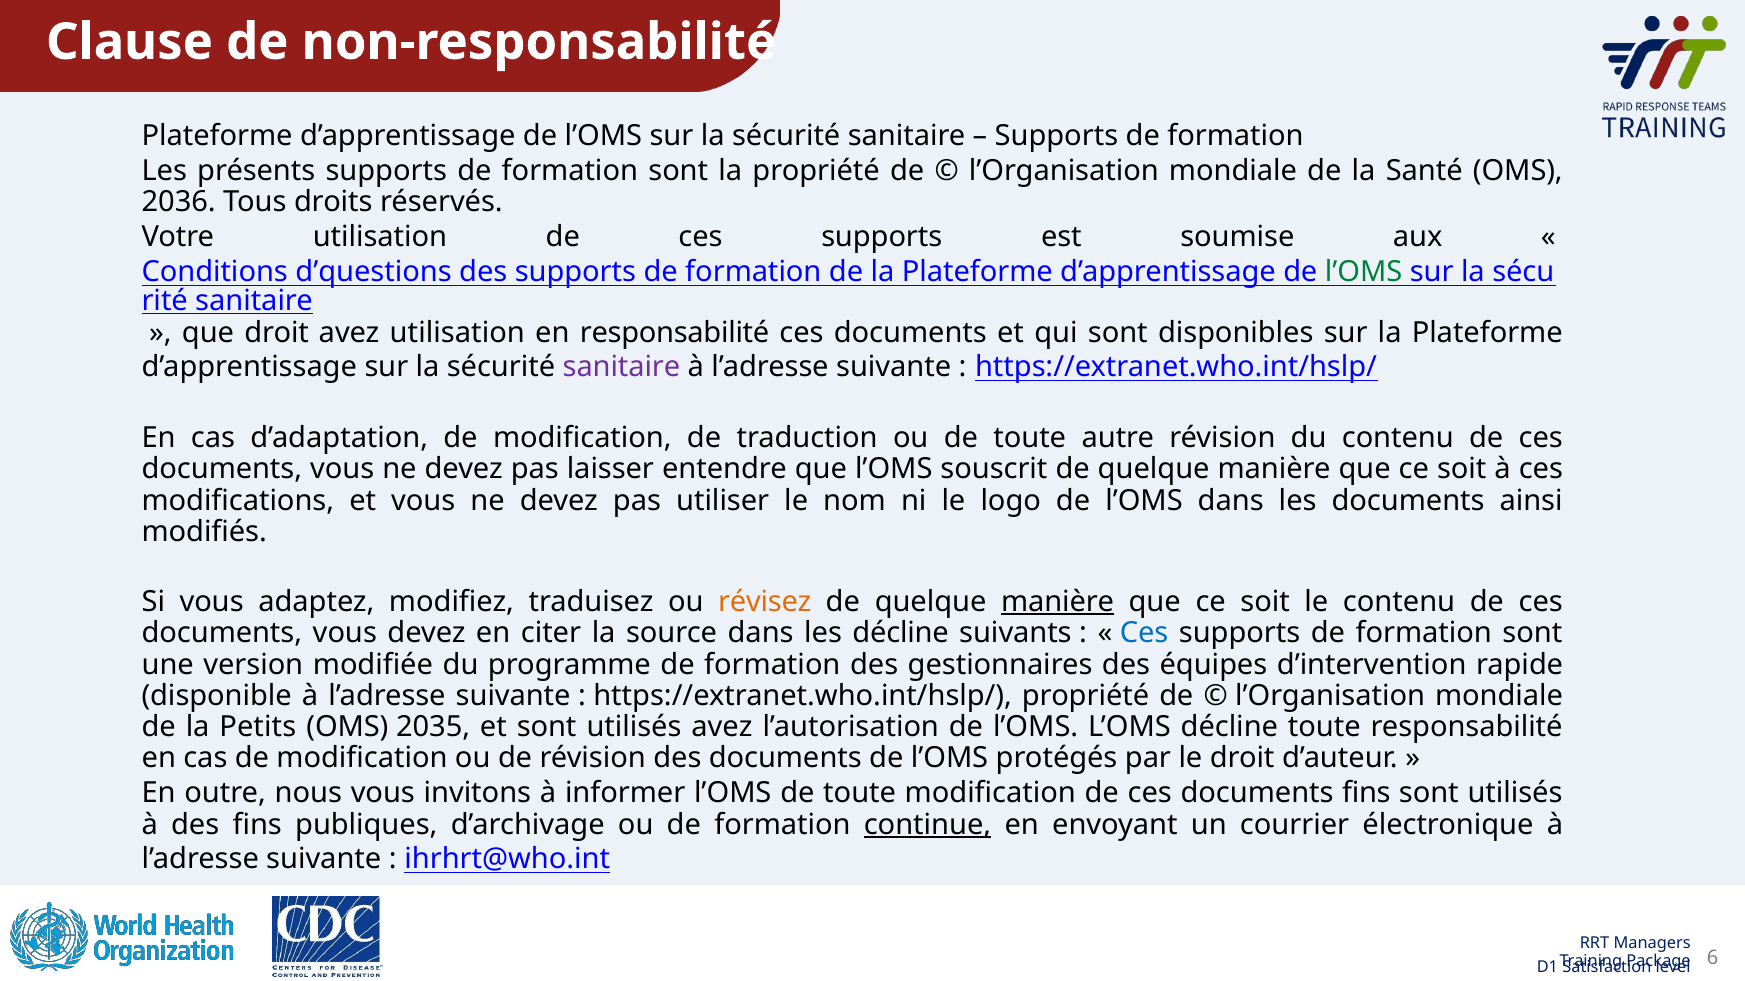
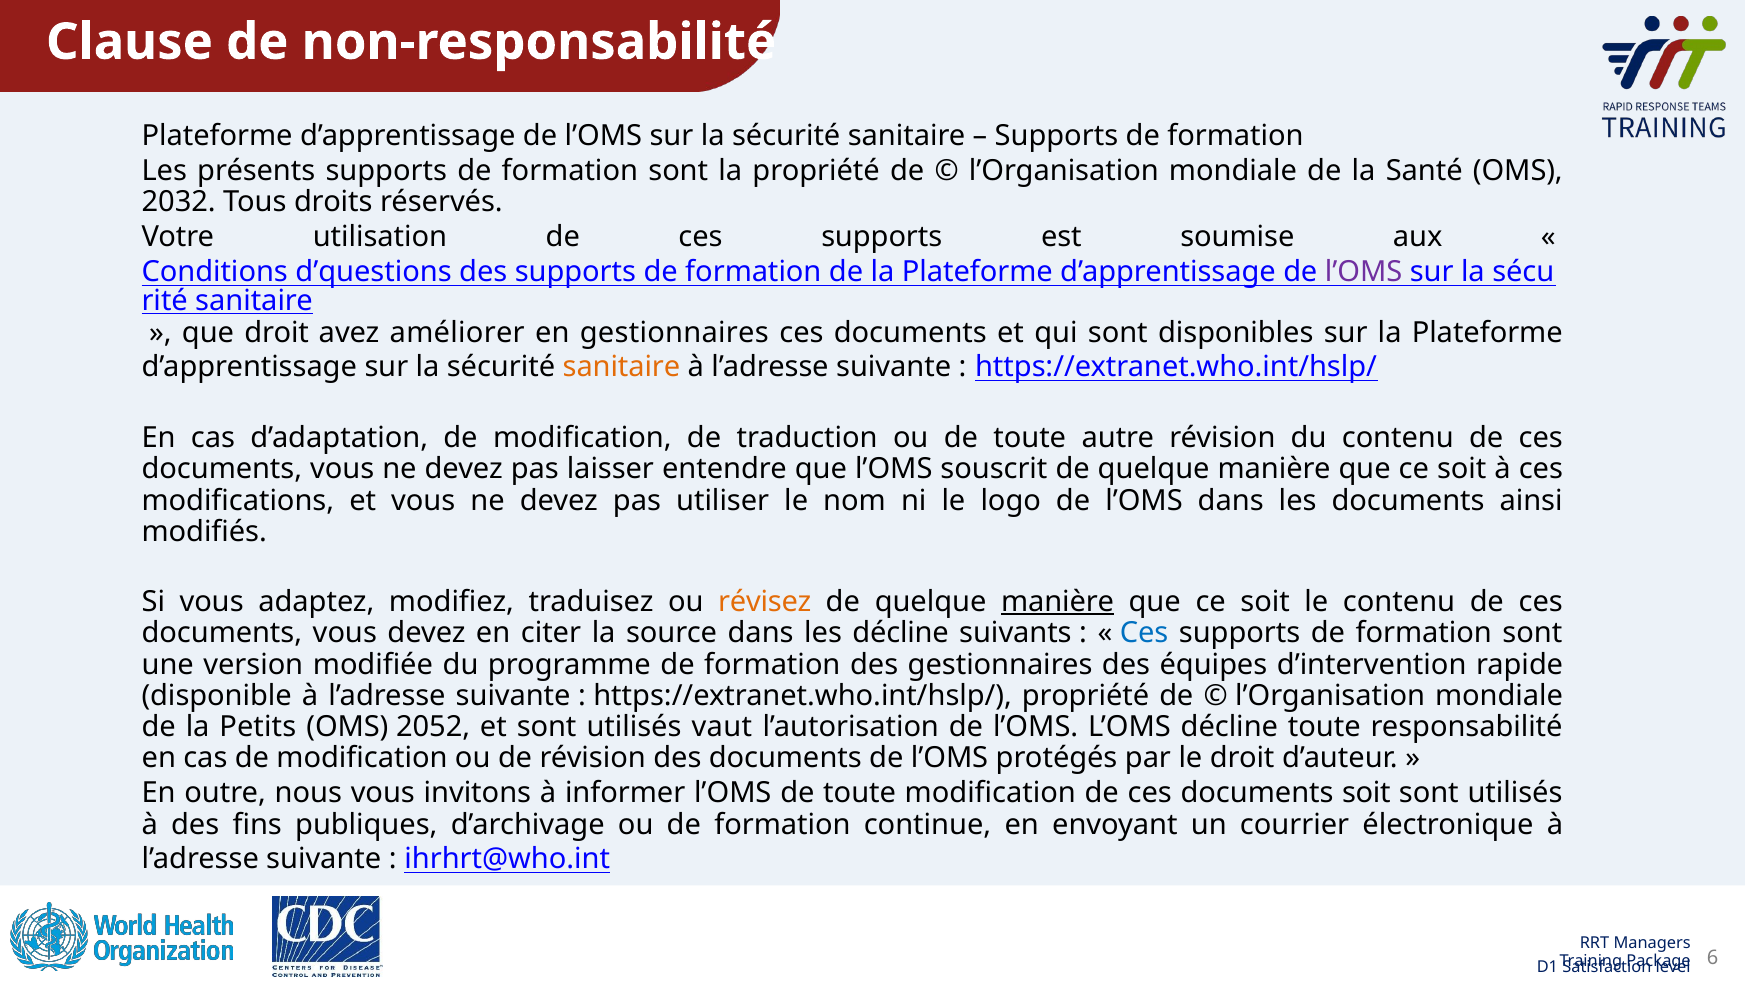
2036: 2036 -> 2032 (179, 202)
l’OMS colour: green -> purple (1364, 272)
avez utilisation: utilisation -> améliorer (457, 333)
en responsabilité: responsabilité -> gestionnaires (674, 333)
sanitaire colour: purple -> orange (621, 367)
2035: 2035 -> 2052 (433, 727)
utilisés avez: avez -> vaut (722, 727)
documents fins: fins -> soit (1366, 794)
continue underline: present -> none (927, 825)
